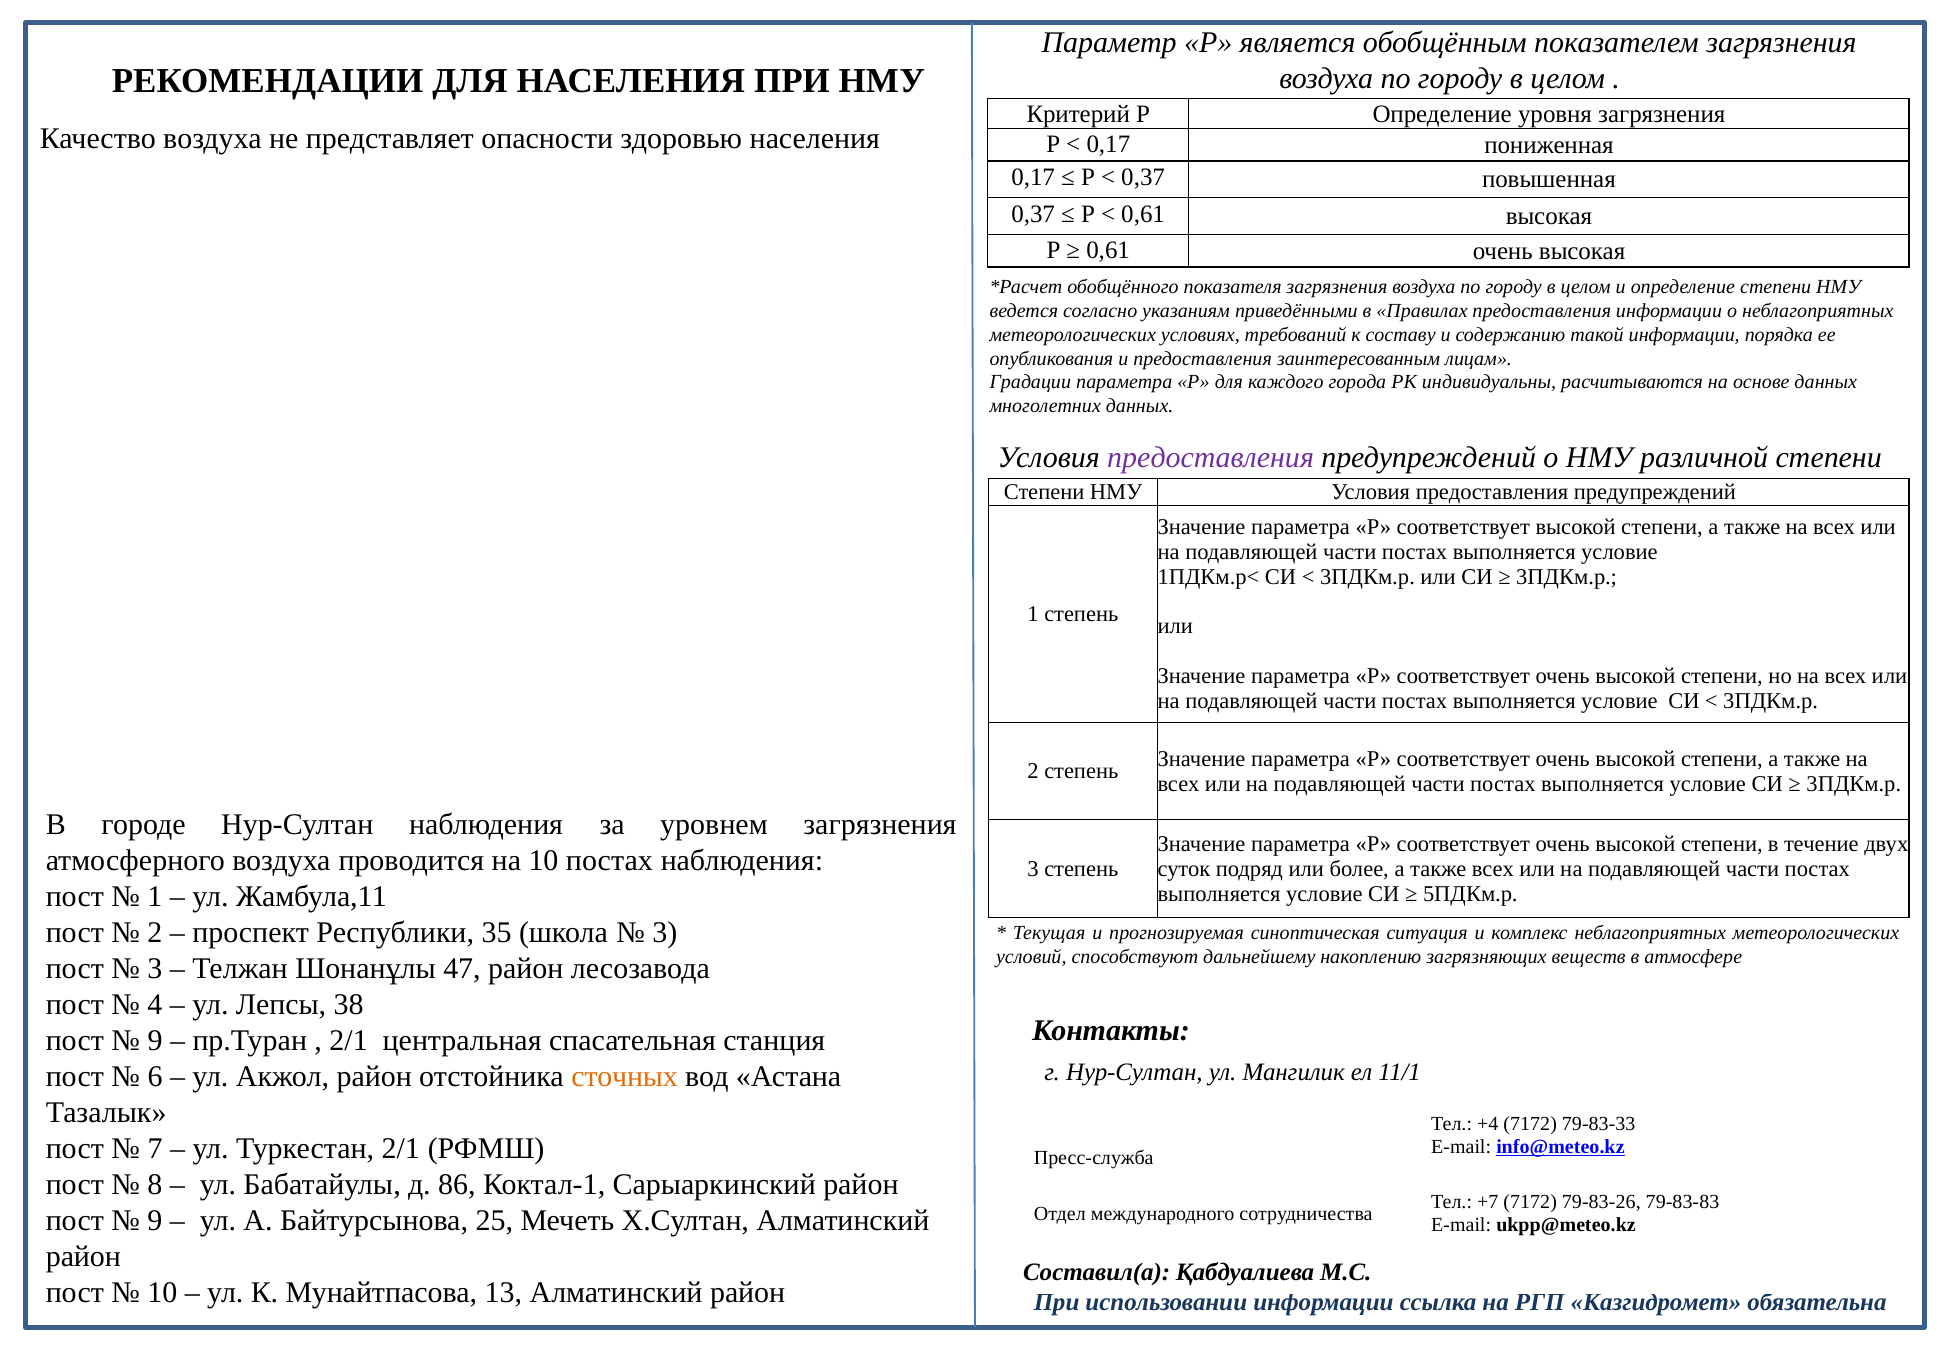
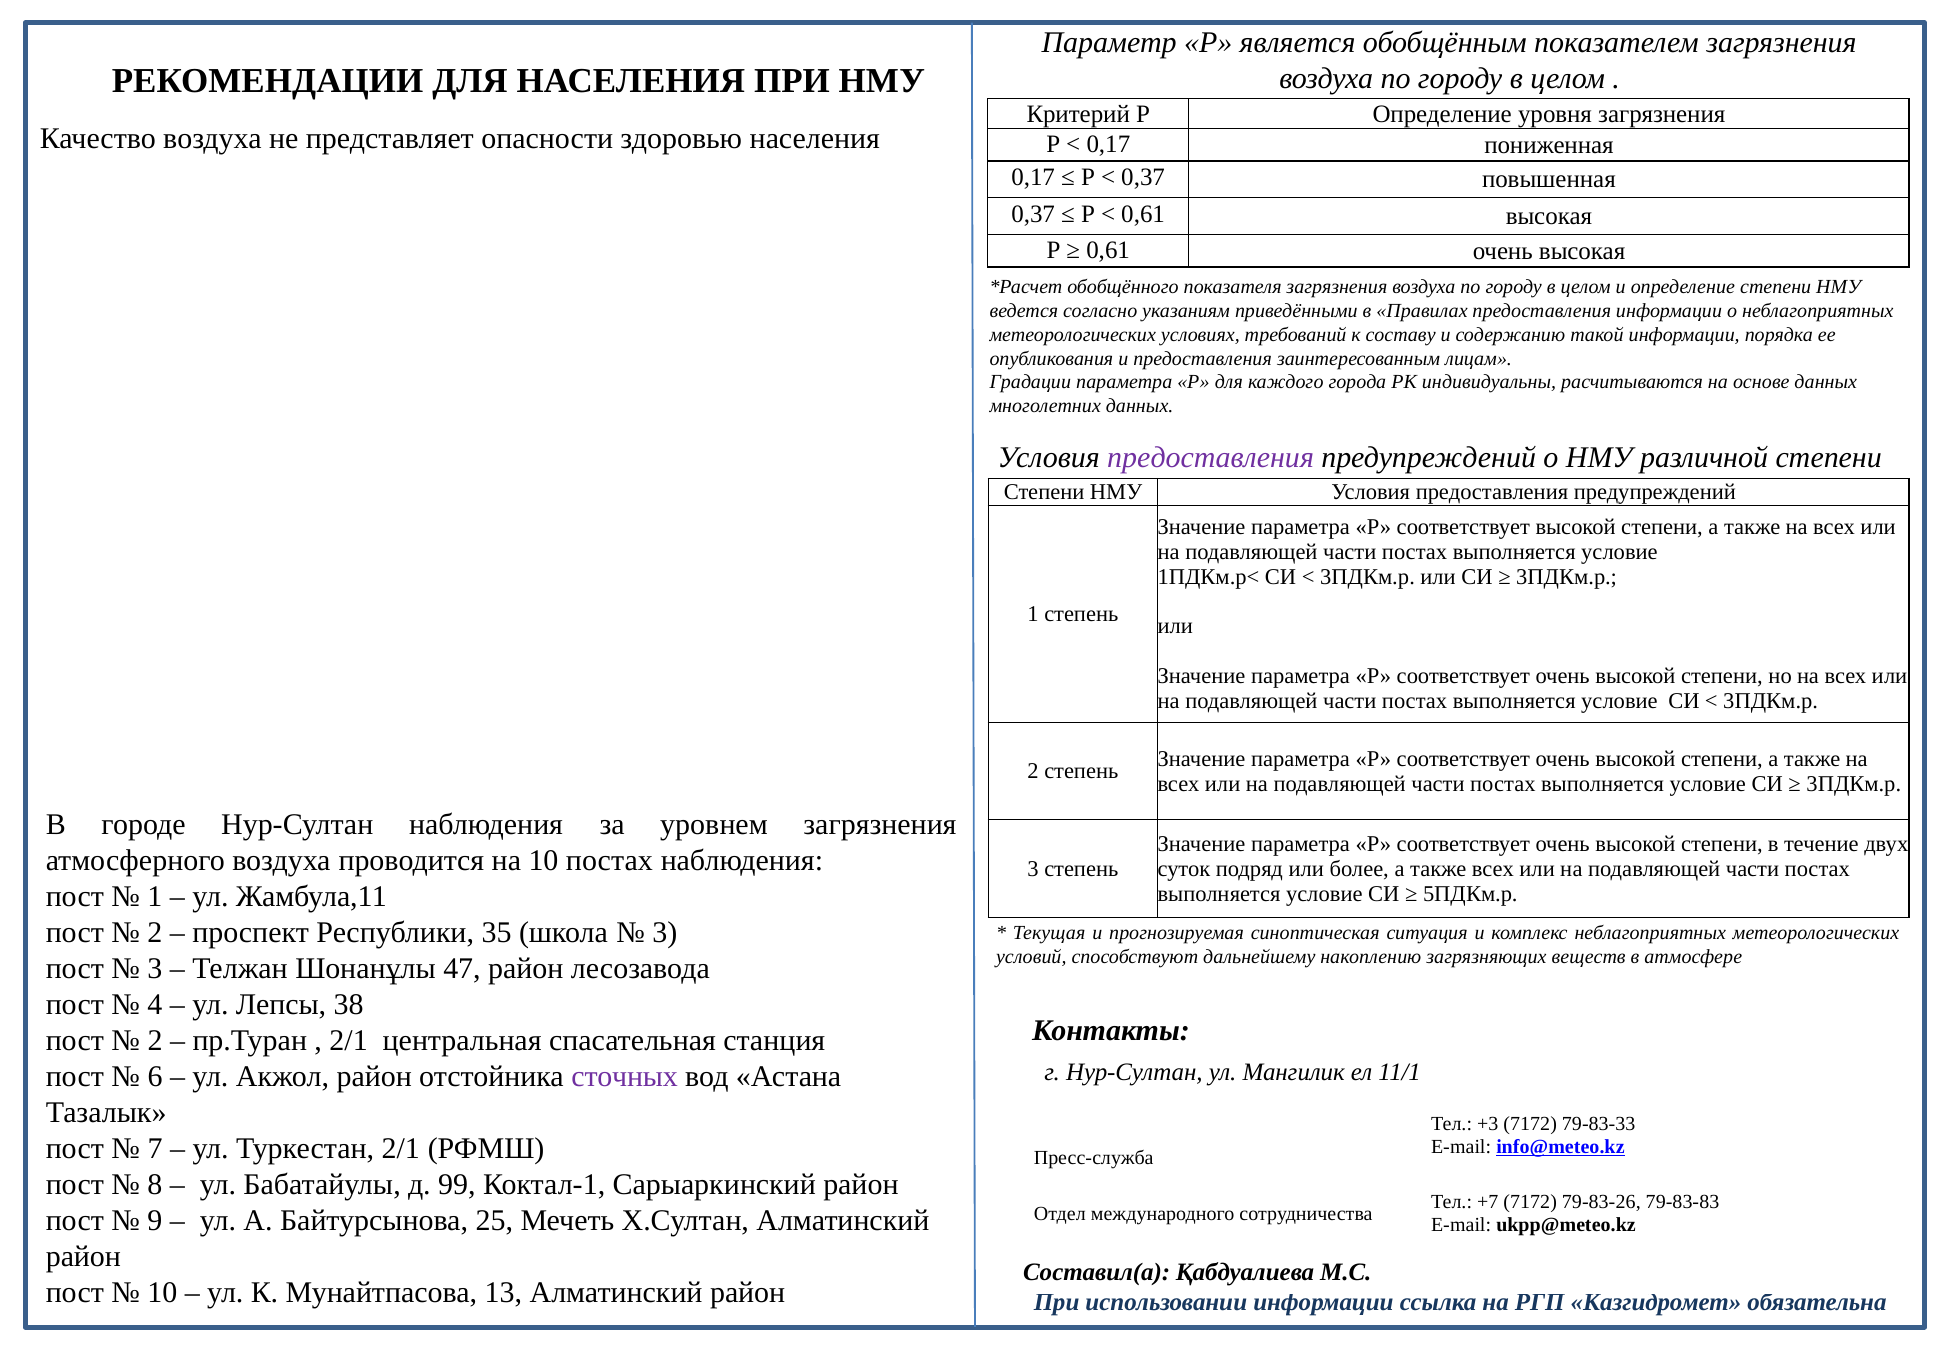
9: 9 -> 2 (155, 1040)
сточных colour: orange -> purple (625, 1076)
+4: +4 -> +3 (1488, 1124)
86: 86 -> 99 (457, 1184)
